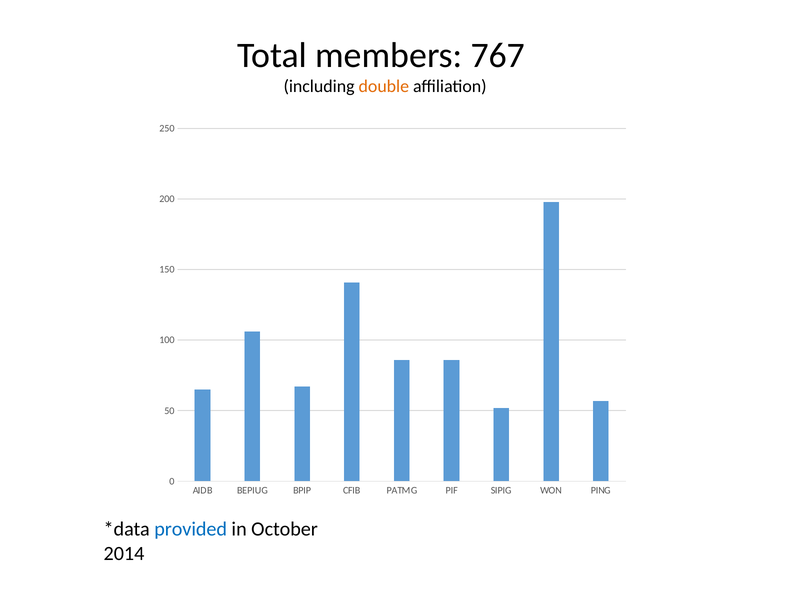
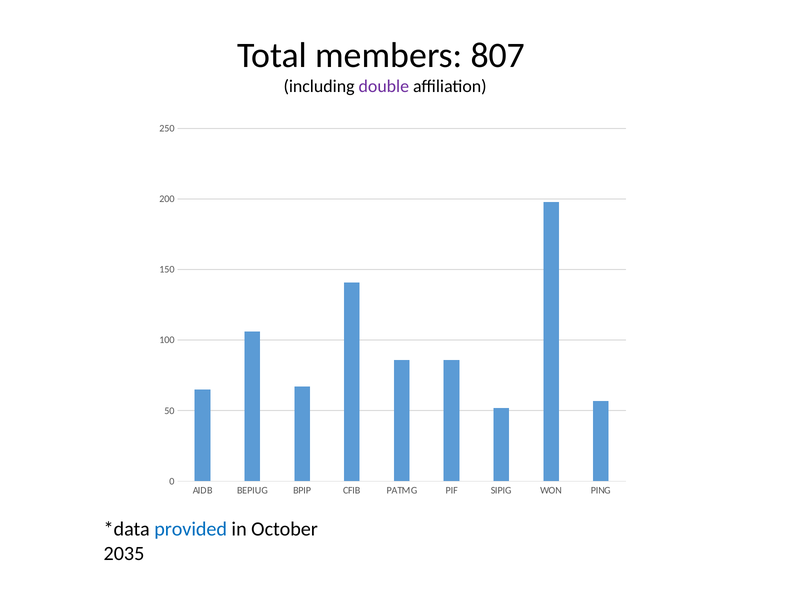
767: 767 -> 807 (498, 55)
double colour: orange -> purple (384, 86)
2014: 2014 -> 2035 (124, 553)
